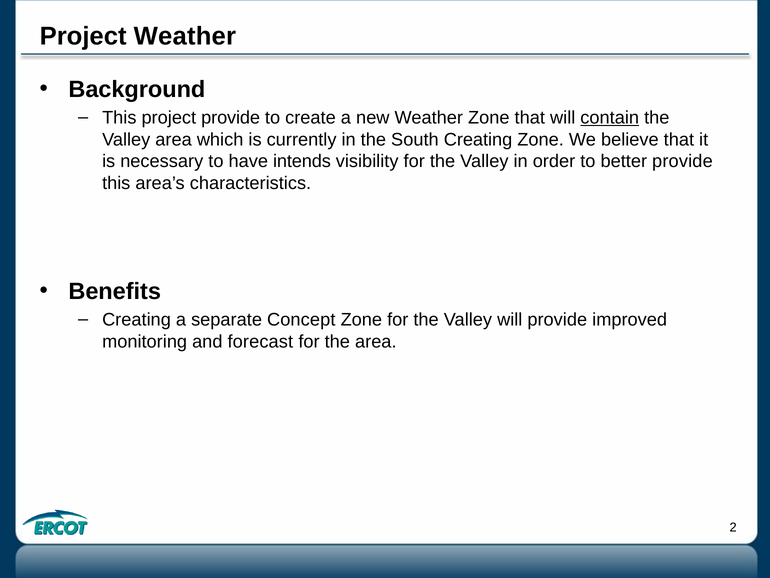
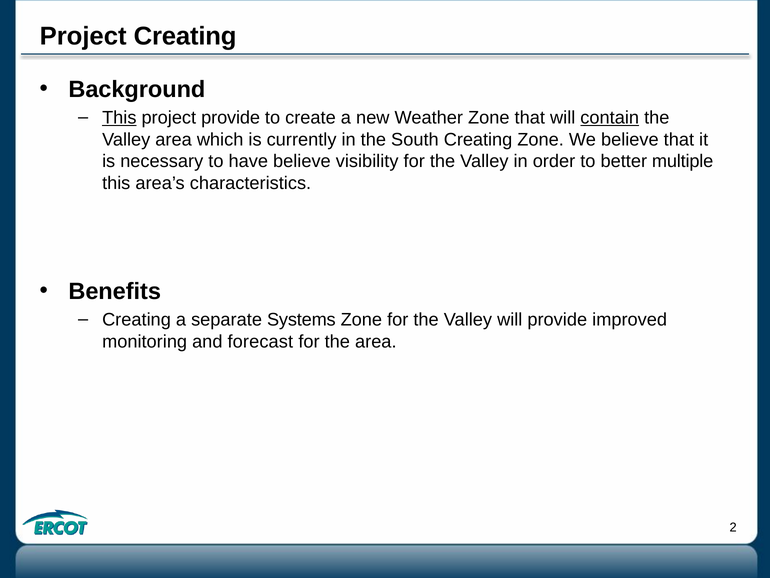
Project Weather: Weather -> Creating (185, 36)
This underline: none -> present (119, 118)
have intends: intends -> believe (302, 161)
better provide: provide -> multiple (683, 161)
Concept: Concept -> Systems (301, 319)
